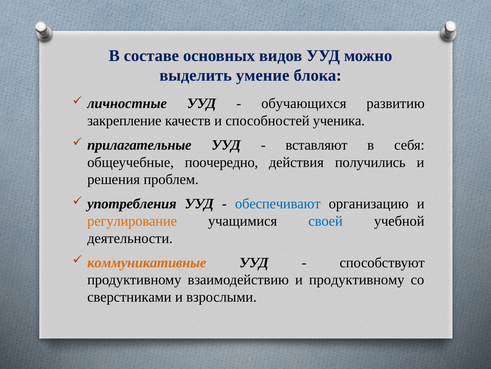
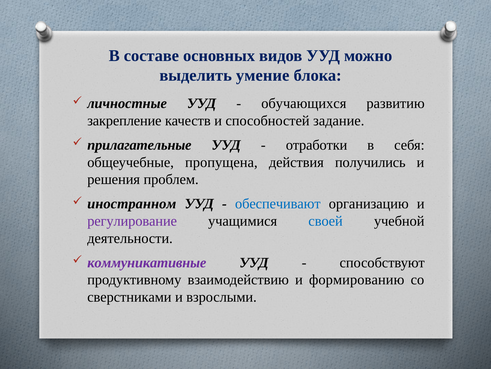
ученика: ученика -> задание (339, 121)
вставляют: вставляют -> отработки (317, 145)
поочередно: поочередно -> пропущена (221, 162)
употребления: употребления -> иностранном (132, 203)
регулирование colour: orange -> purple (132, 221)
коммуникативные colour: orange -> purple (147, 262)
и продуктивному: продуктивному -> формированию (357, 279)
